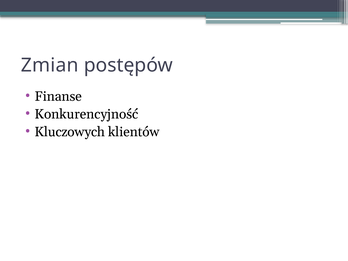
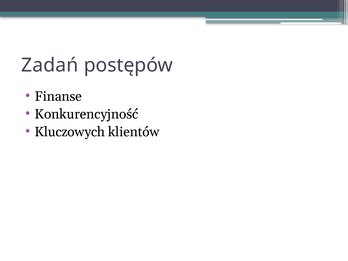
Zmian: Zmian -> Zadań (50, 65)
